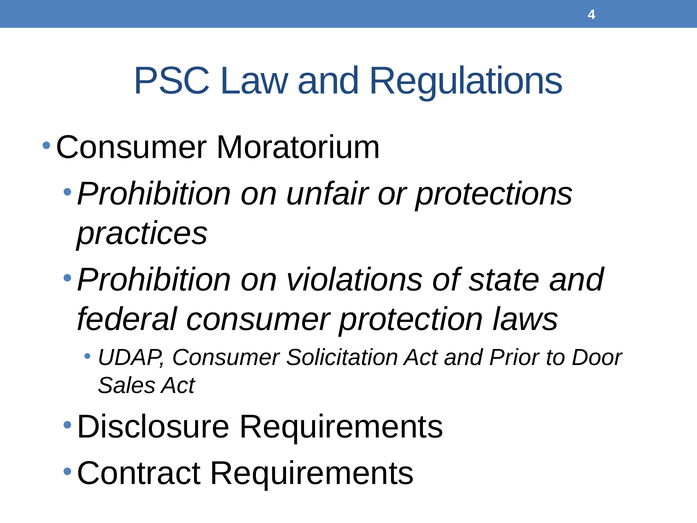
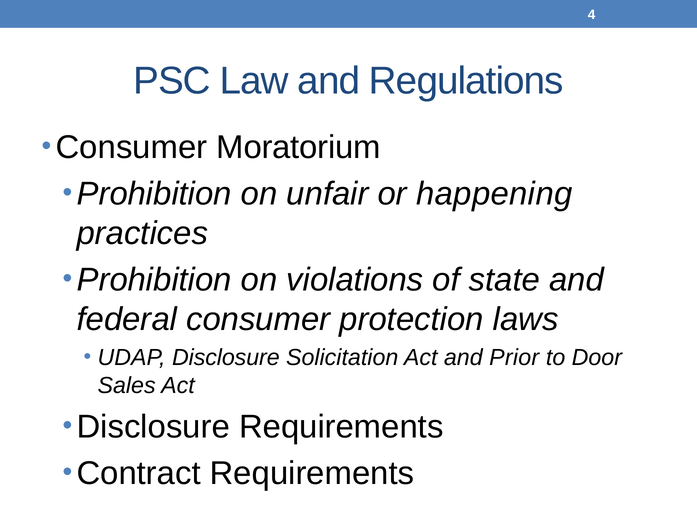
protections: protections -> happening (494, 194)
UDAP Consumer: Consumer -> Disclosure (226, 357)
